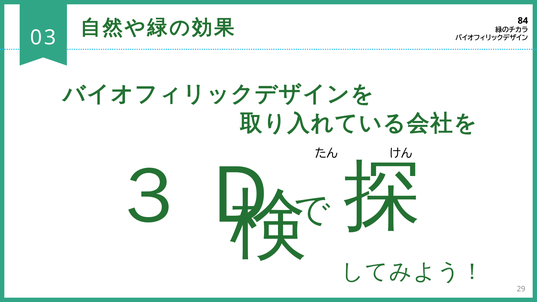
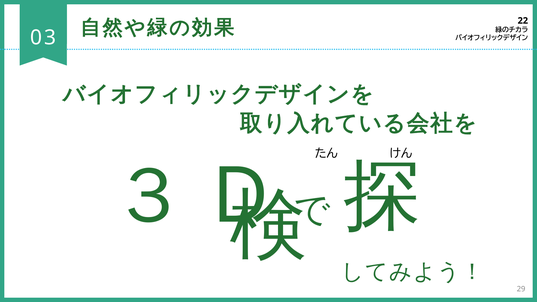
84: 84 -> 22 (523, 21)
